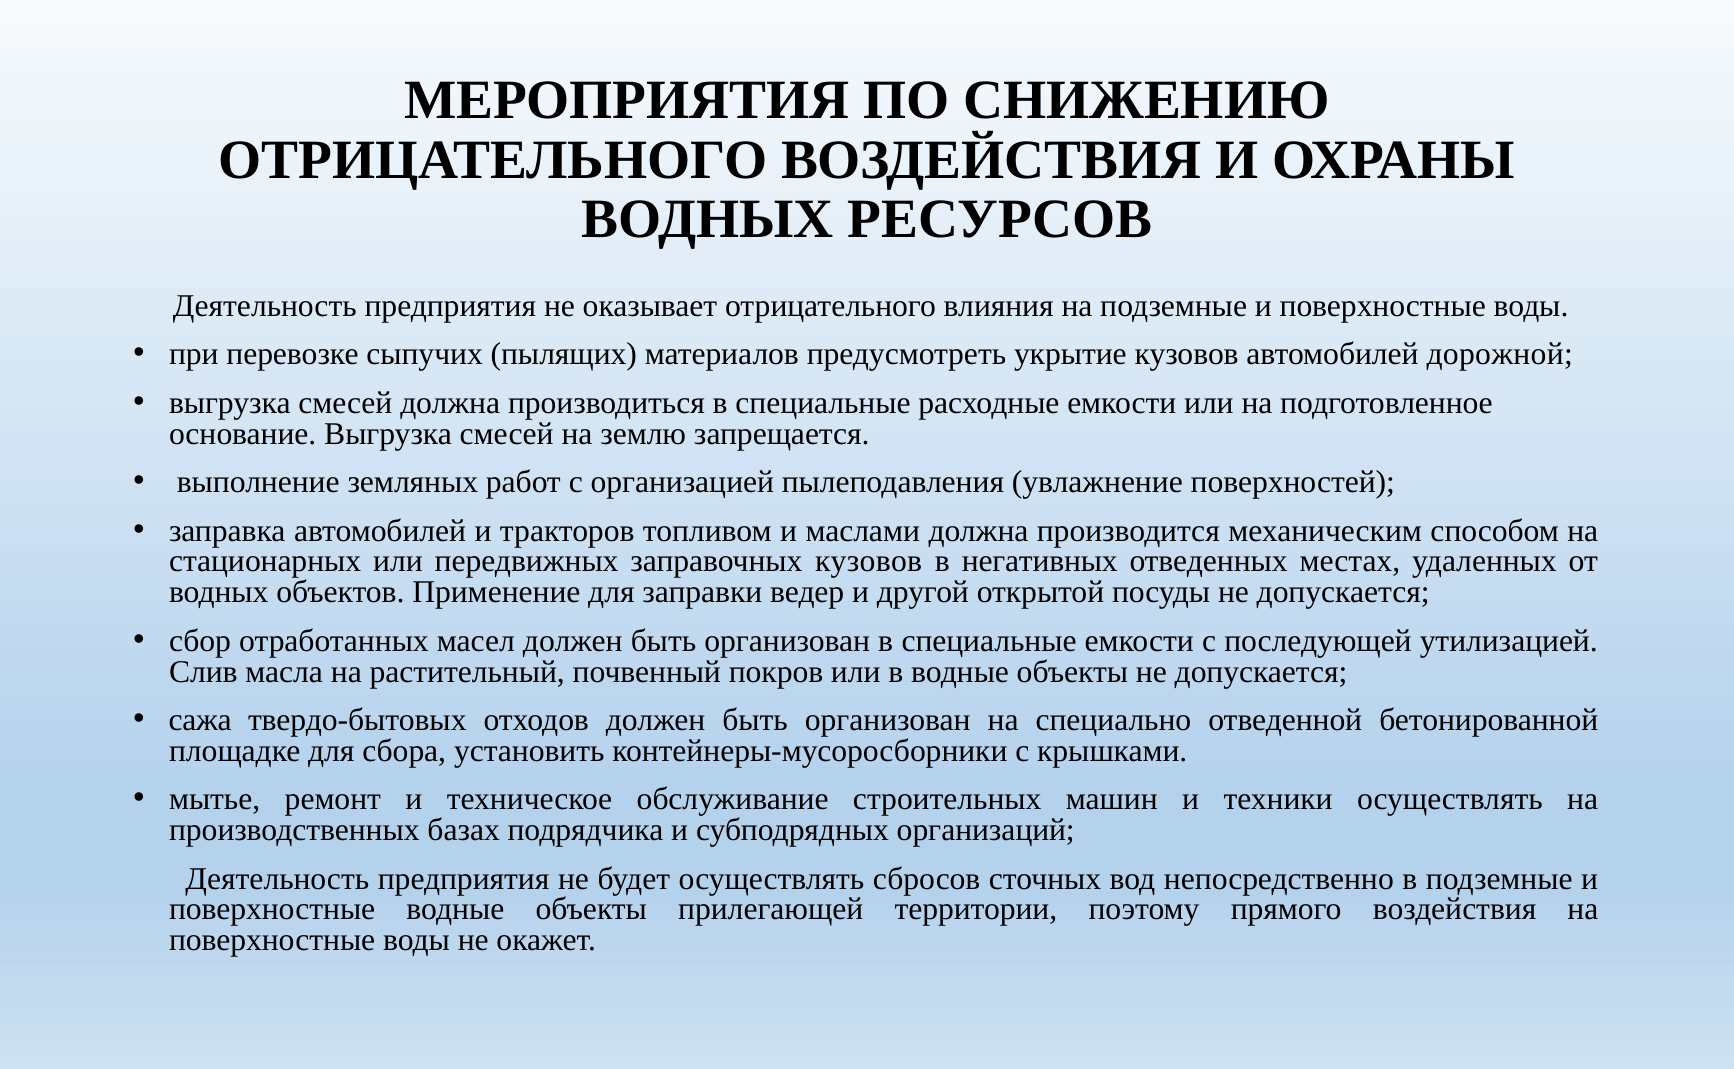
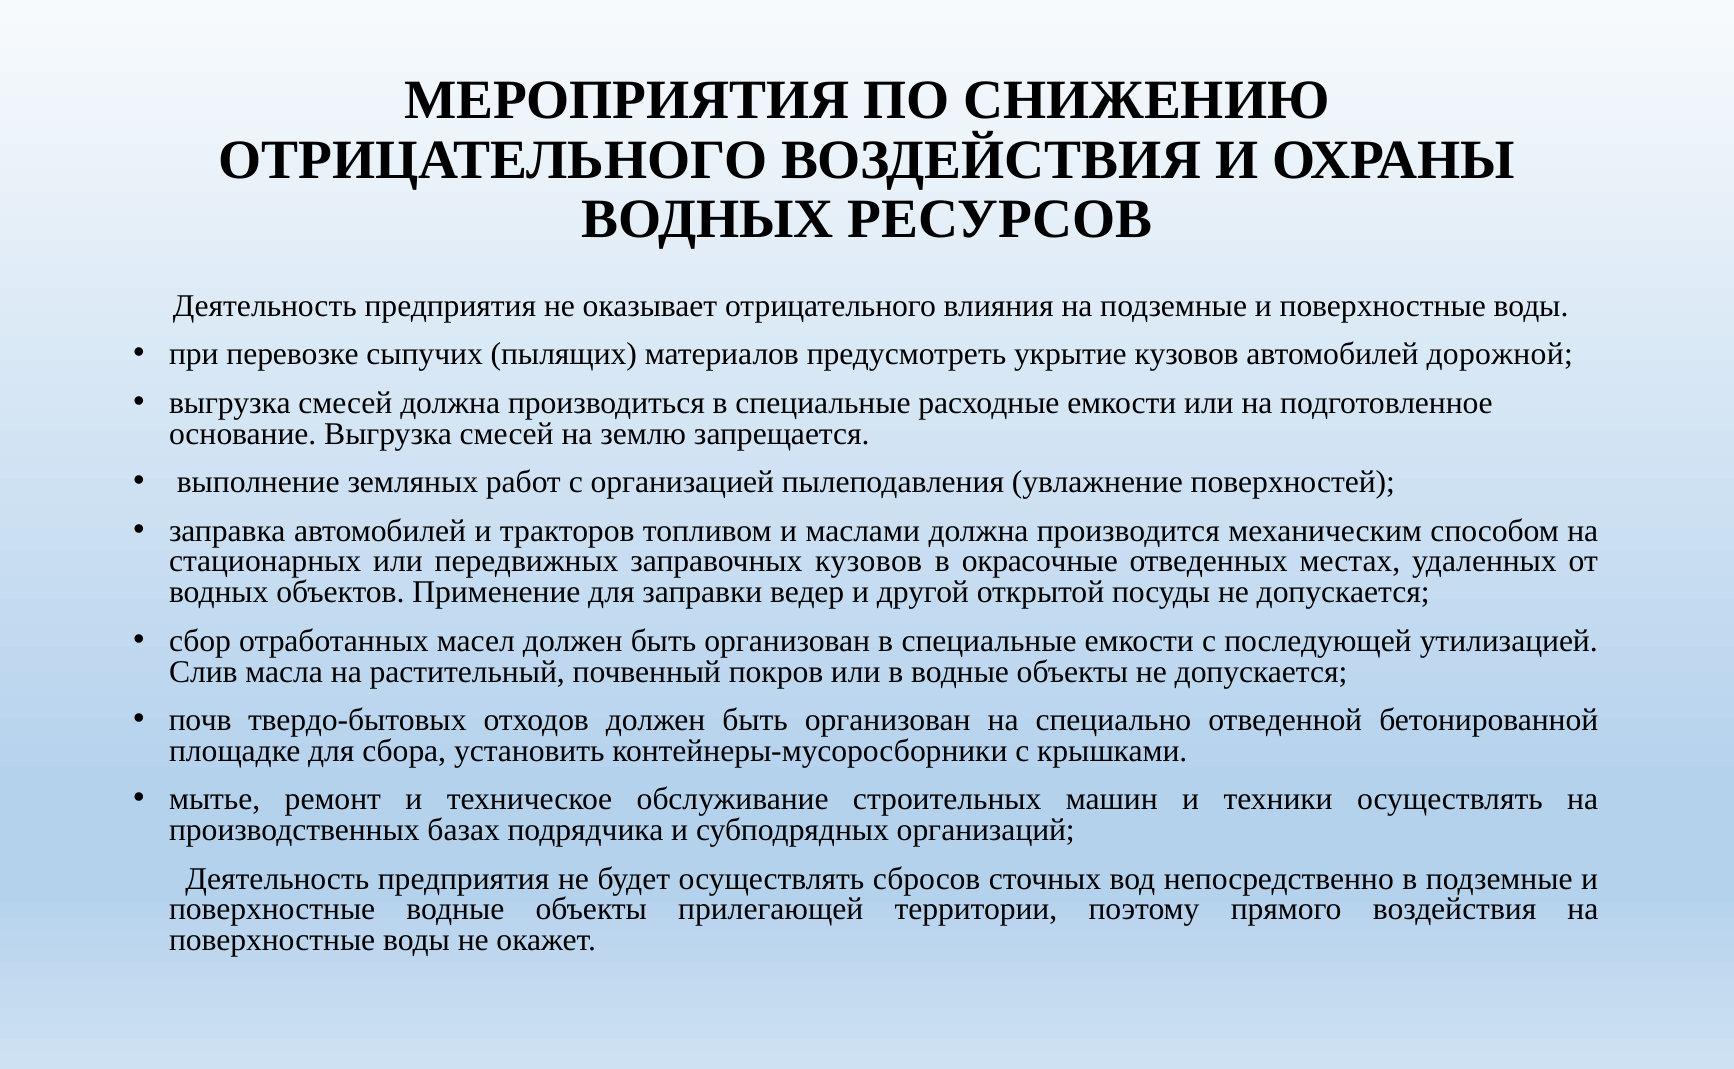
негативных: негативных -> окрасочные (1040, 561)
сажа: сажа -> почв (200, 720)
